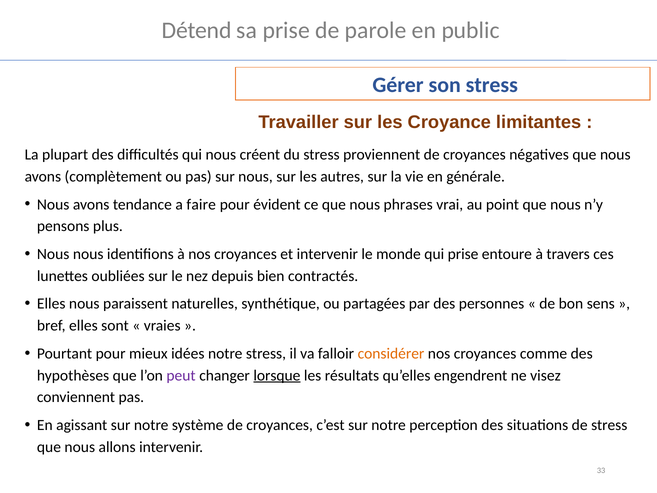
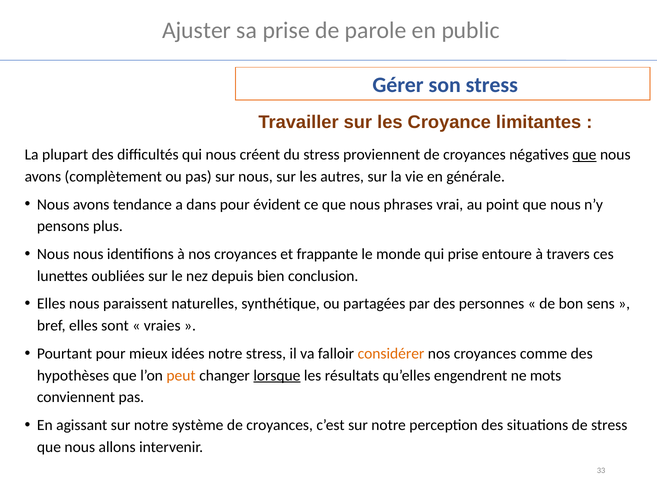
Détend: Détend -> Ajuster (197, 30)
que underline: none -> present (584, 155)
faire: faire -> dans (201, 204)
et intervenir: intervenir -> frappante (327, 254)
contractés: contractés -> conclusion (323, 276)
peut colour: purple -> orange (181, 375)
visez: visez -> mots (546, 375)
